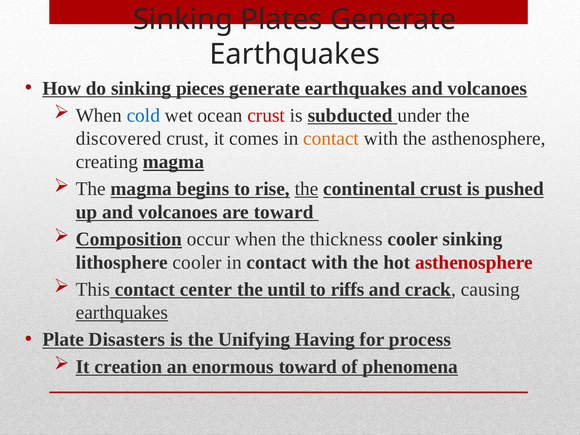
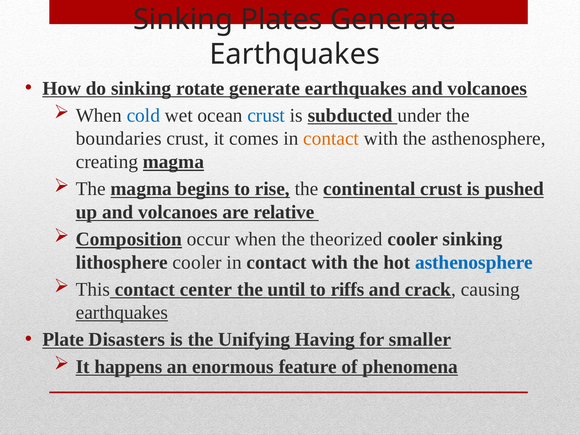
pieces: pieces -> rotate (200, 88)
crust colour: red -> blue (266, 115)
discovered: discovered -> boundaries (119, 139)
the underline: present -> none (307, 189)
are toward: toward -> relative (284, 212)
thickness: thickness -> theorized (346, 239)
asthenosphere colour: red -> blue (474, 262)
process: process -> smaller (420, 340)
creation: creation -> happens (128, 367)
enormous toward: toward -> feature (308, 367)
